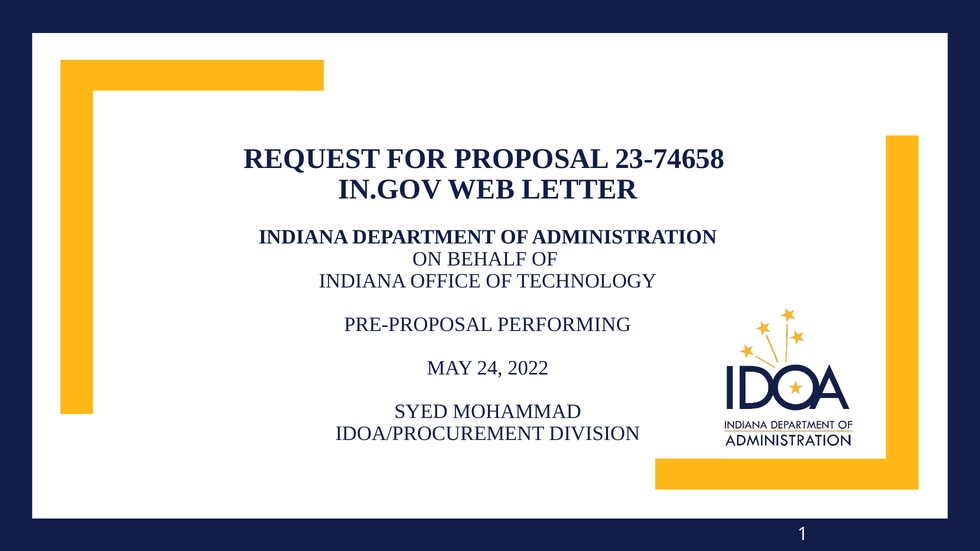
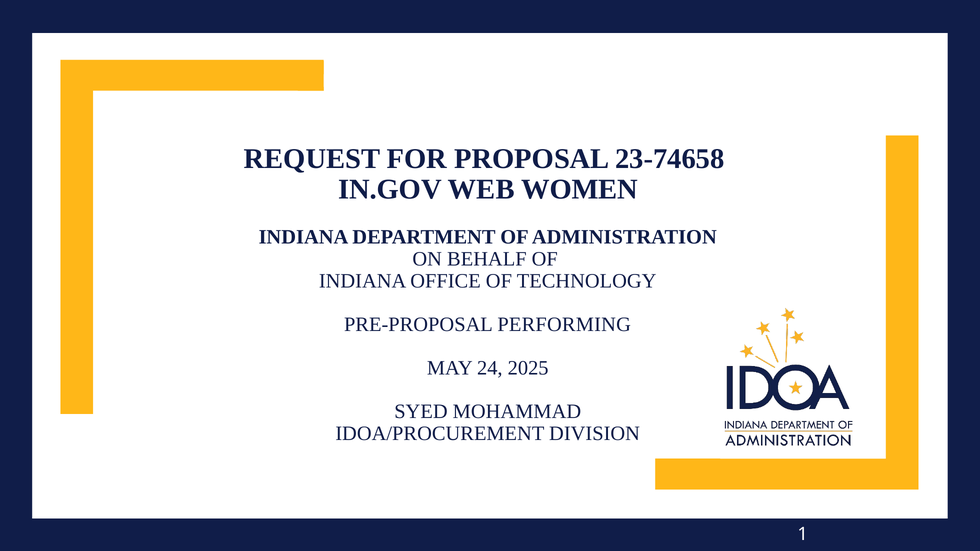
LETTER: LETTER -> WOMEN (580, 189)
2022: 2022 -> 2025 (528, 368)
